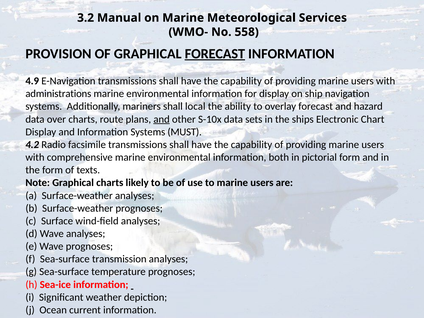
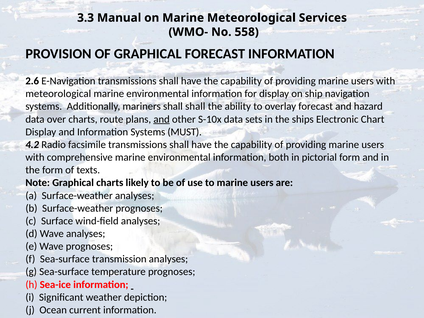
3.2: 3.2 -> 3.3 (86, 18)
FORECAST underline: present -> none (215, 54)
4.9: 4.9 -> 2.6 (32, 81)
administrations: administrations -> meteorological (58, 94)
shall local: local -> shall (195, 106)
